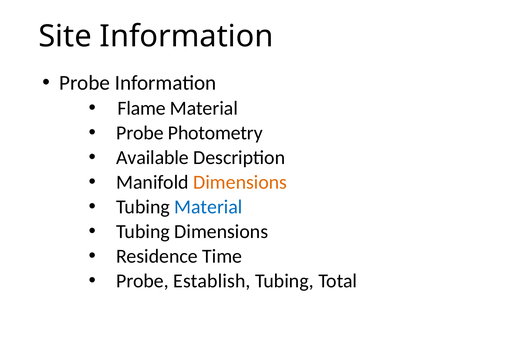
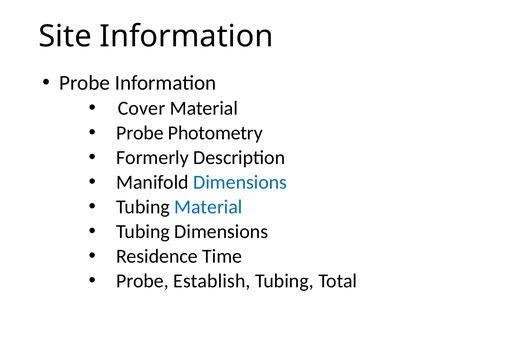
Flame: Flame -> Cover (142, 108)
Available: Available -> Formerly (152, 157)
Dimensions colour: orange -> blue (240, 182)
